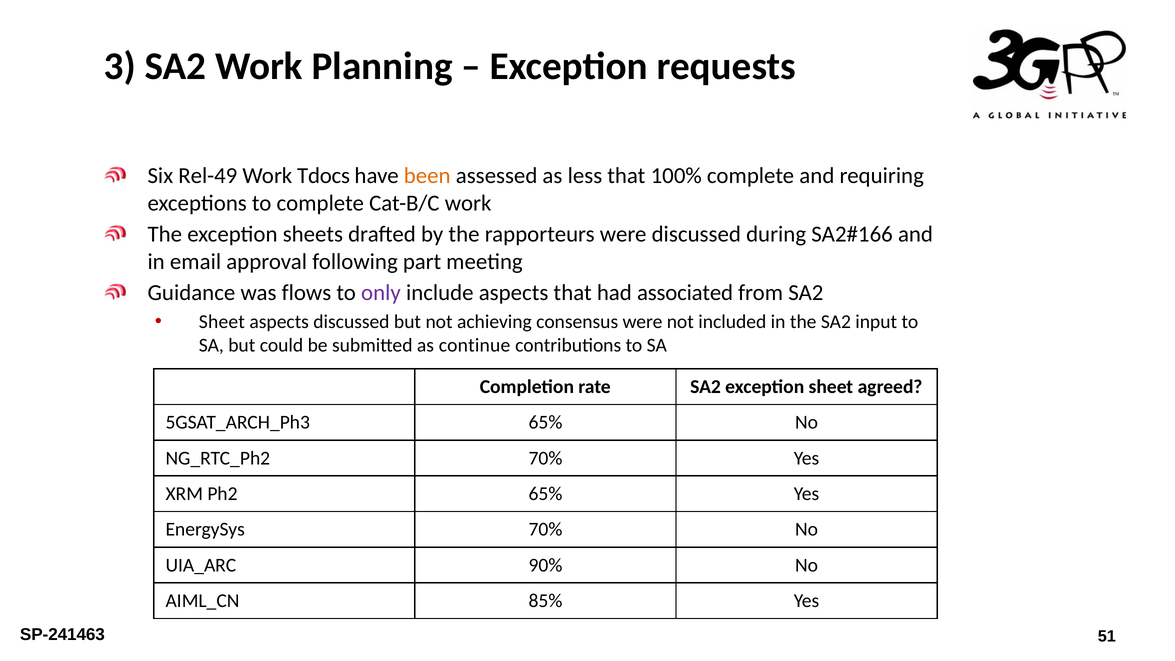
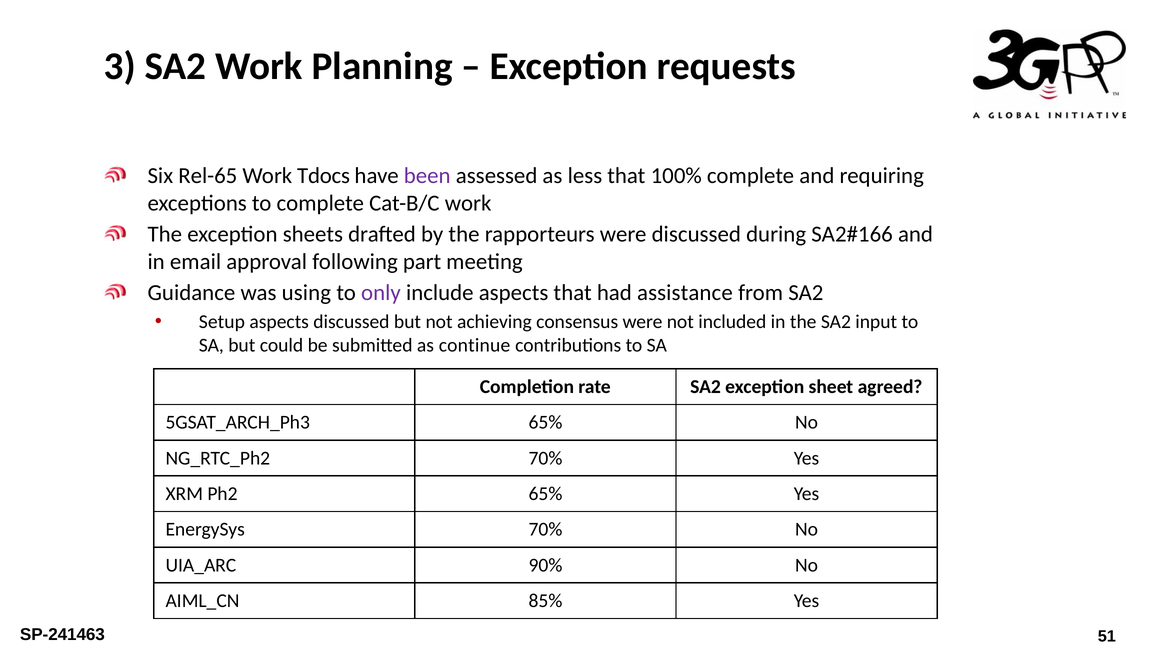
Rel-49: Rel-49 -> Rel-65 (208, 176)
been colour: orange -> purple (427, 176)
flows: flows -> using (306, 293)
associated: associated -> assistance (685, 293)
Sheet: Sheet -> Setup (222, 322)
